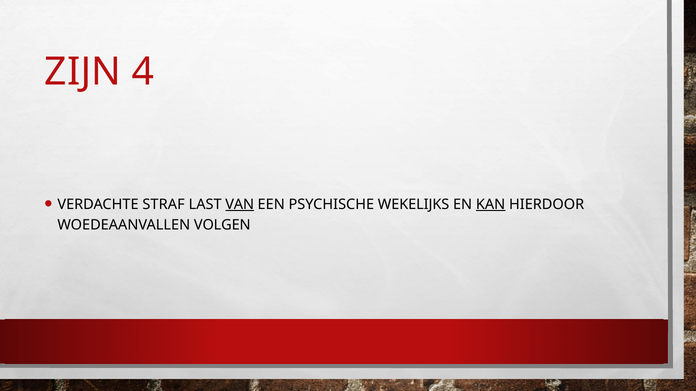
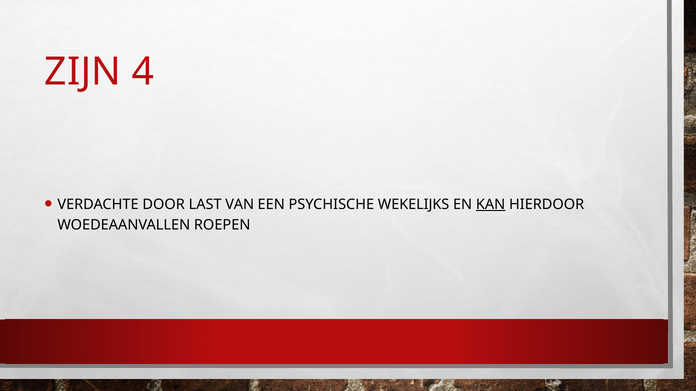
STRAF: STRAF -> DOOR (164, 205)
VAN underline: present -> none (240, 205)
VOLGEN: VOLGEN -> ROEPEN (222, 225)
